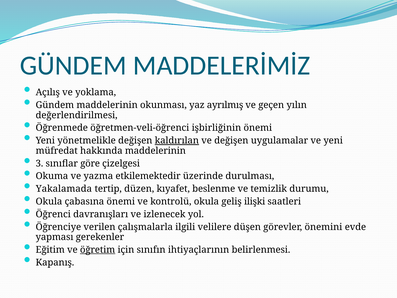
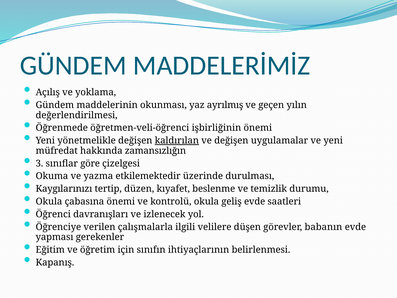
hakkında maddelerinin: maddelerinin -> zamansızlığın (155, 151)
Yakalamada: Yakalamada -> Kaygılarınızı (64, 189)
geliş ilişki: ilişki -> evde (255, 201)
önemini: önemini -> babanın (323, 227)
öğretim underline: present -> none (98, 250)
